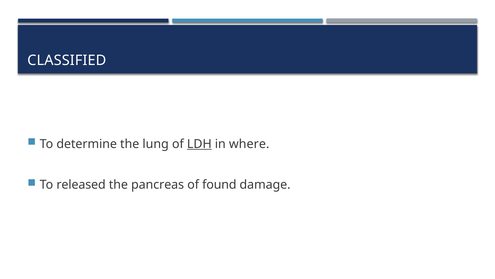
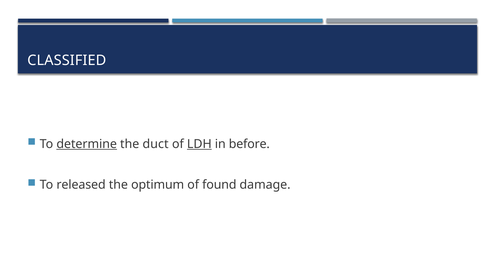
determine underline: none -> present (87, 144)
lung: lung -> duct (156, 144)
where: where -> before (249, 144)
pancreas: pancreas -> optimum (158, 184)
